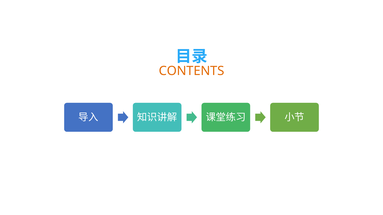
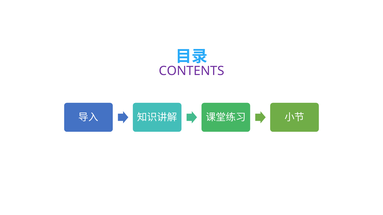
CONTENTS colour: orange -> purple (191, 71)
